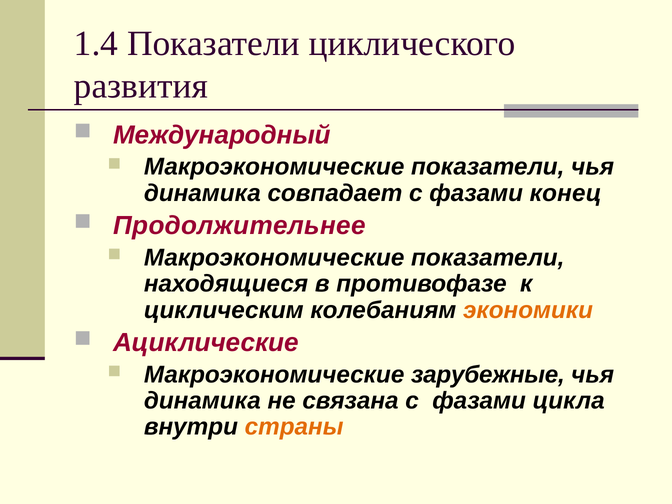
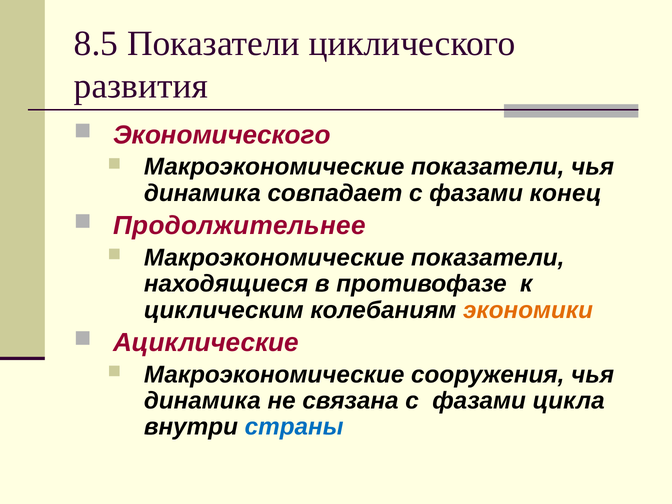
1.4: 1.4 -> 8.5 (96, 44)
Международный: Международный -> Экономического (222, 135)
зарубежные: зарубежные -> сооружения (488, 375)
страны colour: orange -> blue (294, 427)
